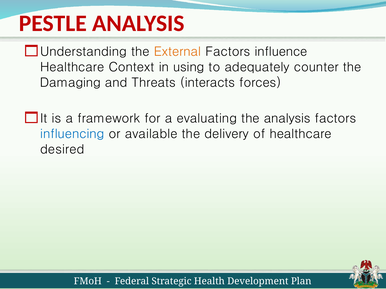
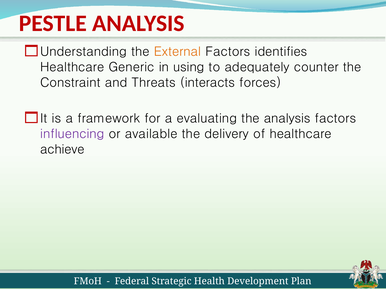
influence: influence -> identifies (281, 52)
Context: Context -> Generic (131, 67)
Damaging: Damaging -> Constraint (70, 83)
influencing colour: blue -> purple (72, 134)
desired: desired -> achieve (62, 150)
